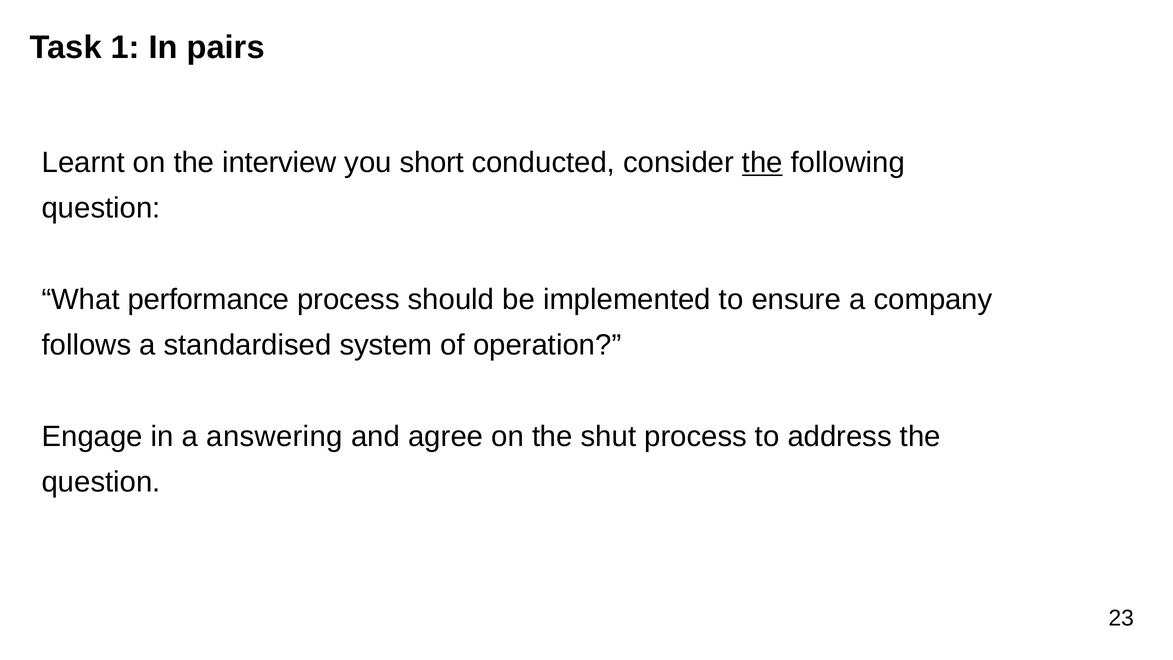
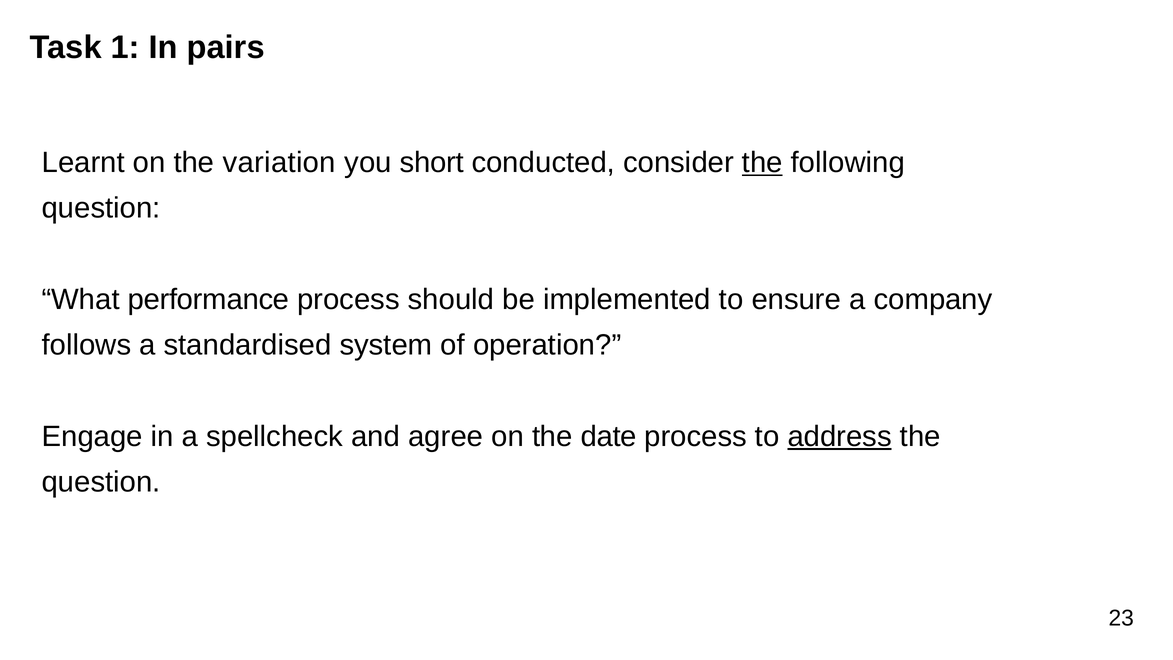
interview: interview -> variation (279, 162)
answering: answering -> spellcheck (275, 436)
shut: shut -> date (609, 436)
address underline: none -> present (840, 436)
